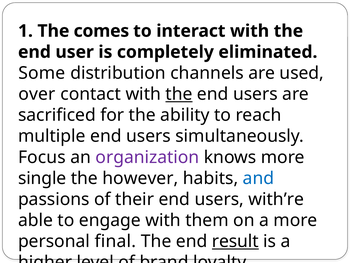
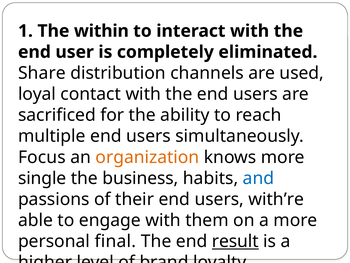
comes: comes -> within (101, 31)
Some: Some -> Share (42, 73)
over: over -> loyal (37, 94)
the underline: present -> none (179, 94)
organization colour: purple -> orange (147, 157)
however: however -> business (140, 178)
